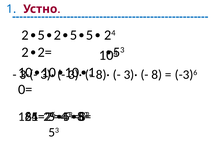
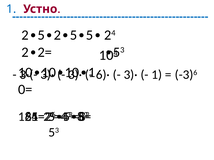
8)·: 8)· -> 6)· (103, 75)
8: 8 -> 1 (157, 75)
